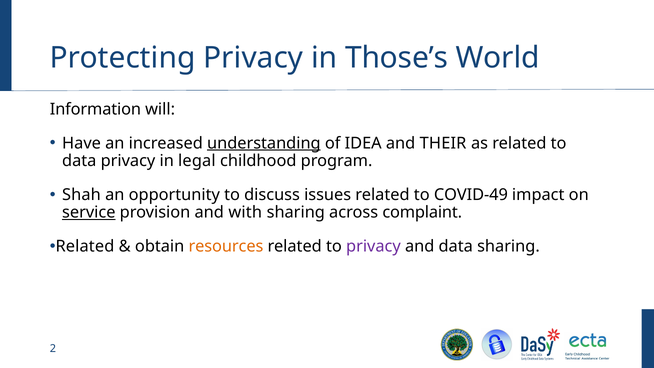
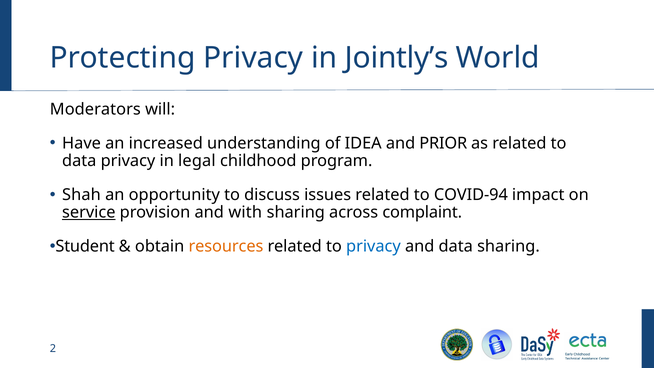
Those’s: Those’s -> Jointly’s (397, 58)
Information: Information -> Moderators (95, 109)
understanding underline: present -> none (264, 143)
THEIR: THEIR -> PRIOR (443, 143)
COVID-49: COVID-49 -> COVID-94 (471, 195)
Related: Related -> Student (85, 246)
privacy colour: purple -> blue (373, 246)
